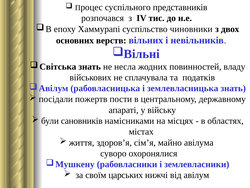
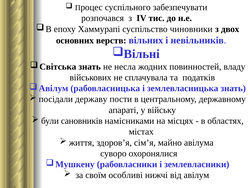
представників: представників -> забезпечувати (180, 7)
пожертв: пожертв -> державу (91, 99)
царських: царських -> особливі (126, 175)
